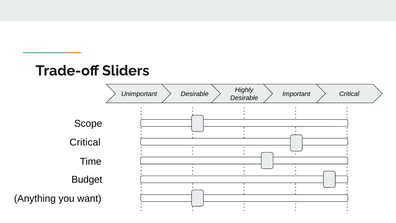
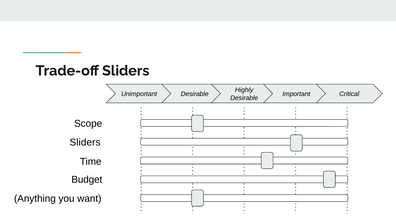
Critical: Critical -> Sliders (85, 142)
